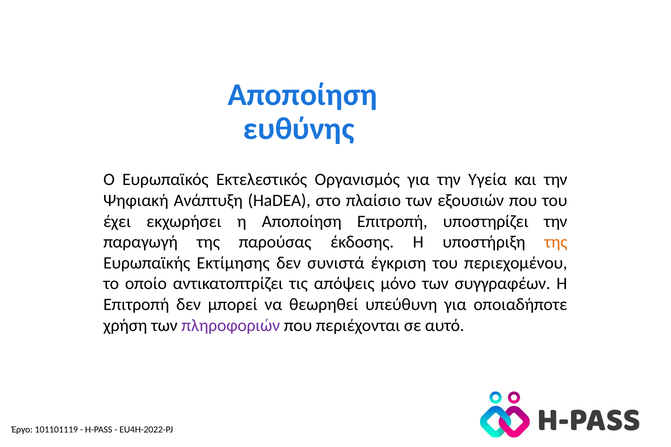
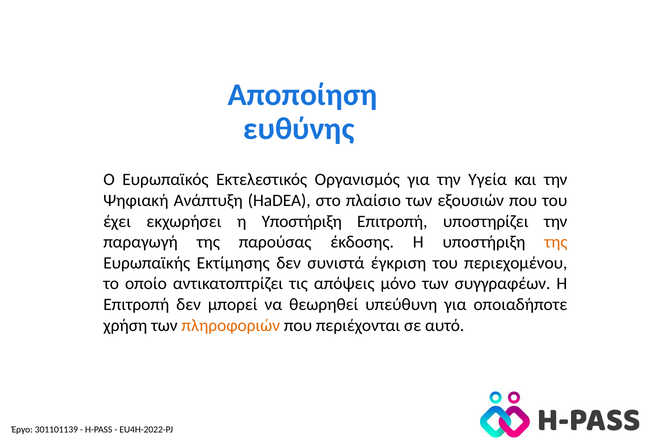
εκχωρήσει η Αποποίηση: Αποποίηση -> Υποστήριξη (302, 221)
πληροφοριών colour: purple -> orange (231, 326)
101101119: 101101119 -> 301101139 (56, 430)
